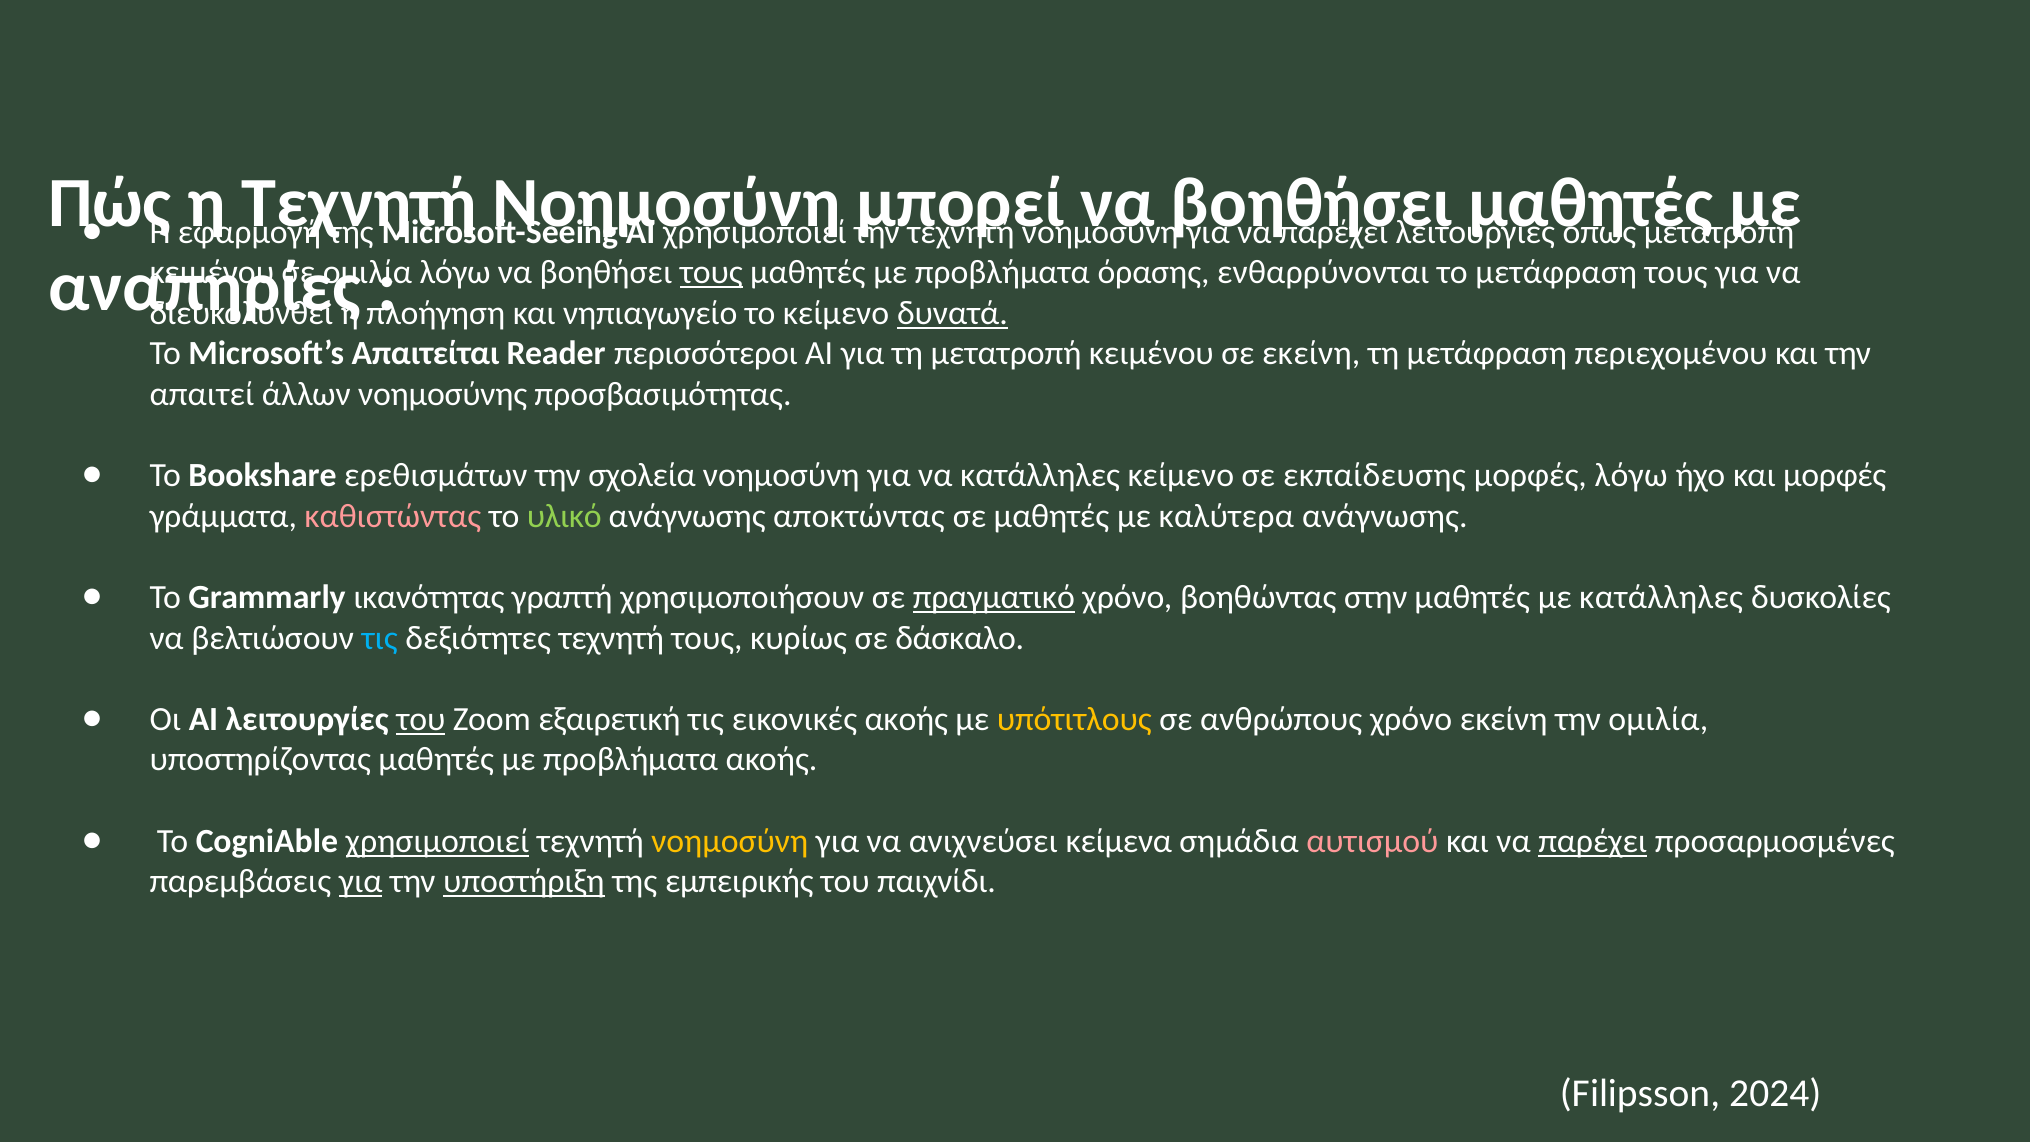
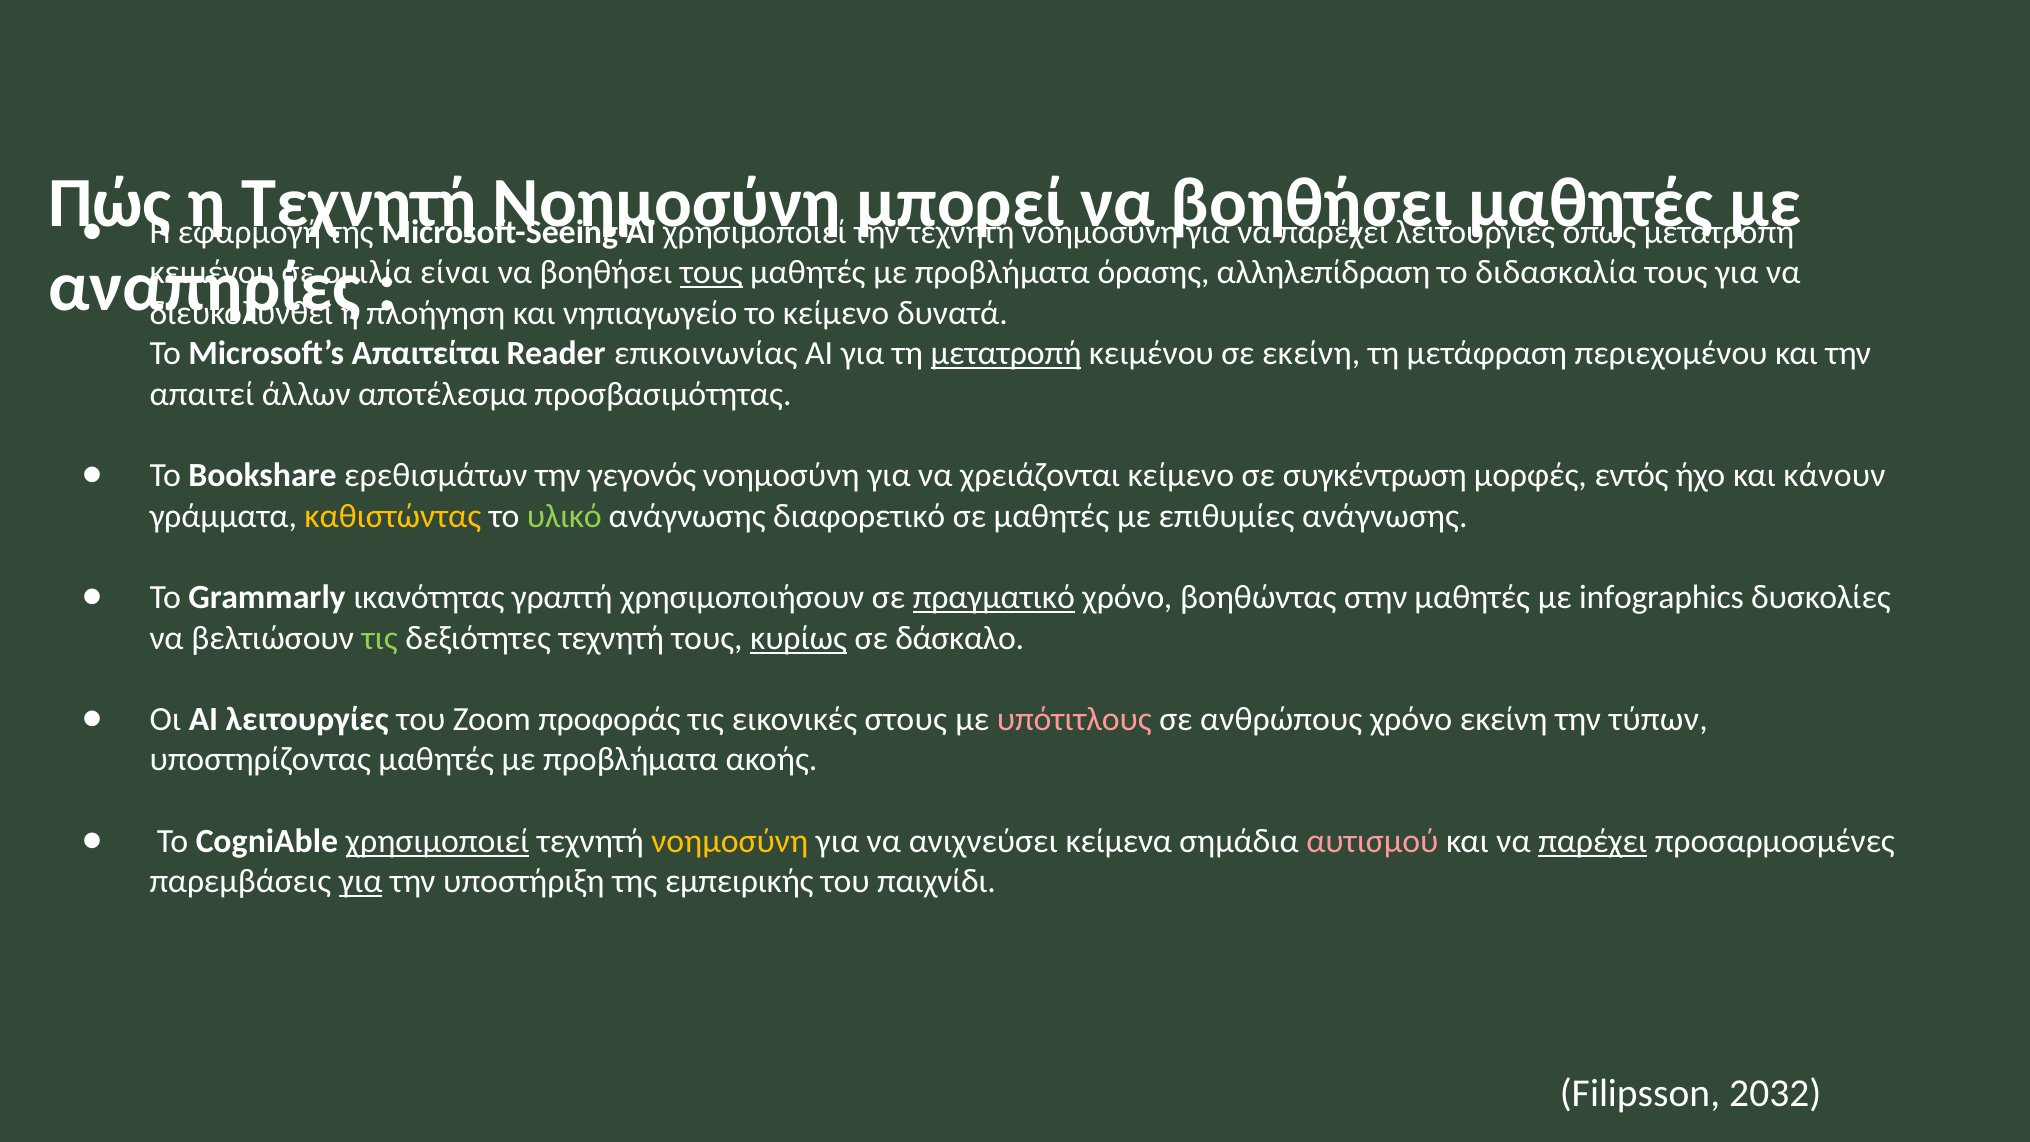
λόγω: λόγω -> είναι (455, 273)
ενθαρρύνονται: ενθαρρύνονται -> αλληλεπίδραση (1323, 273)
το μετάφραση: μετάφραση -> διδασκαλία (1556, 273)
δυνατά underline: present -> none (952, 313)
περισσότεροι: περισσότεροι -> επικοινωνίας (706, 354)
μετατροπή underline: none -> present (1006, 354)
νοημοσύνης: νοημοσύνης -> αποτέλεσμα (443, 394)
σχολεία: σχολεία -> γεγονός (642, 476)
να κατάλληλες: κατάλληλες -> χρειάζονται (1040, 476)
εκπαίδευσης: εκπαίδευσης -> συγκέντρωση (1375, 476)
μορφές λόγω: λόγω -> εντός (1631, 476)
και μορφές: μορφές -> κάνουν (1834, 476)
καθιστώντας colour: pink -> yellow (393, 516)
αποκτώντας: αποκτώντας -> διαφορετικό (859, 516)
καλύτερα: καλύτερα -> επιθυμίες (1226, 516)
με κατάλληλες: κατάλληλες -> infographics (1661, 597)
τις colour: light blue -> light green (380, 638)
κυρίως underline: none -> present (799, 638)
του underline: present -> none (421, 719)
εξαιρετική: εξαιρετική -> προφοράς (609, 719)
εικονικές ακοής: ακοής -> στους (906, 719)
υπότιτλους colour: yellow -> pink (1074, 719)
την ομιλία: ομιλία -> τύπων (1658, 719)
υποστήριξη underline: present -> none (524, 882)
2024: 2024 -> 2032 (1775, 1093)
